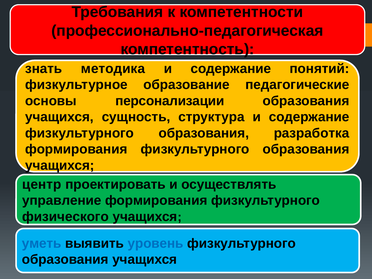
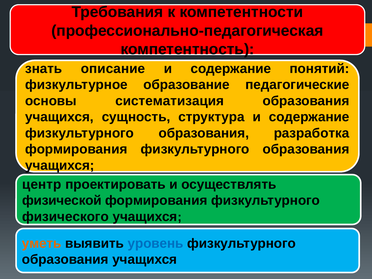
методика: методика -> описание (113, 69)
персонализации: персонализации -> систематизация (170, 101)
управление: управление -> физической (62, 200)
уметь colour: blue -> orange (42, 243)
